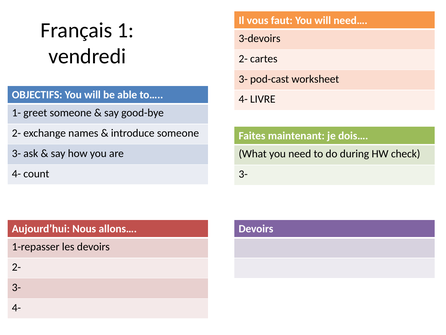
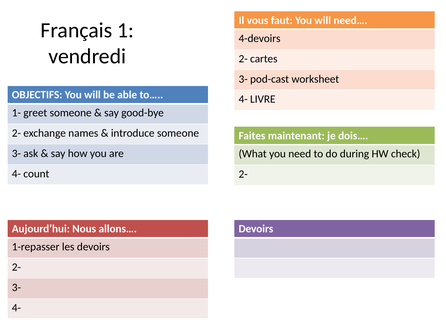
3-devoirs: 3-devoirs -> 4-devoirs (260, 38)
3-: 3- -> 2- (243, 174)
